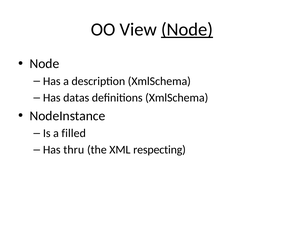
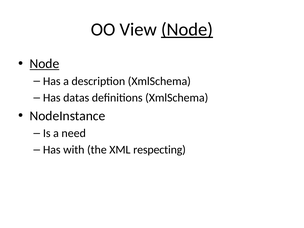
Node underline: none -> present (44, 64)
filled: filled -> need (74, 133)
thru: thru -> with (74, 150)
